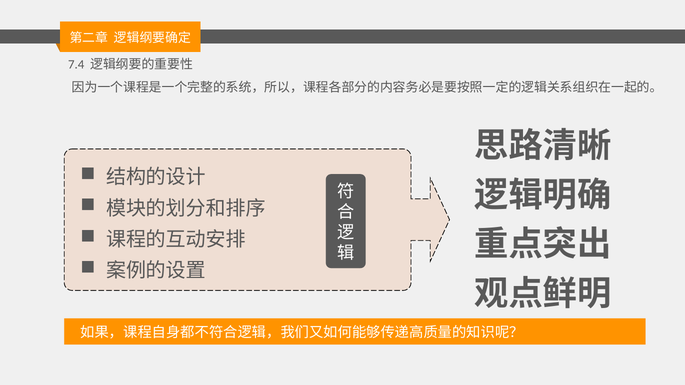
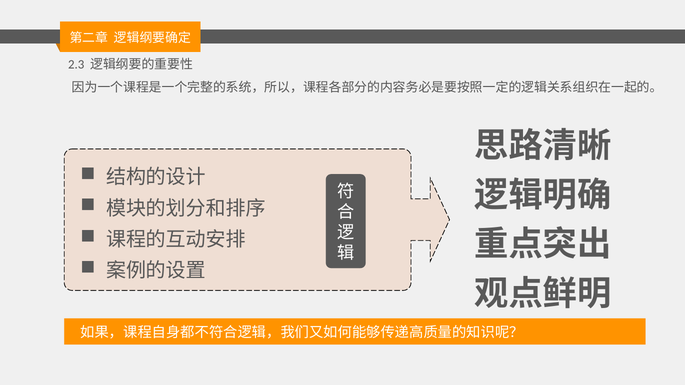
7.4: 7.4 -> 2.3 (76, 64)
